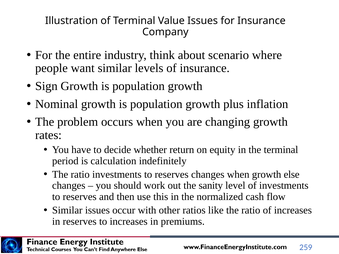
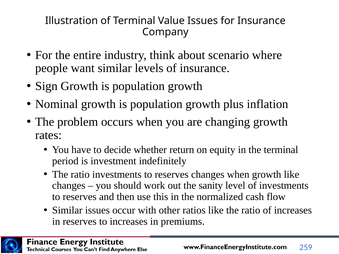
calculation: calculation -> investment (113, 161)
growth else: else -> like (292, 175)
